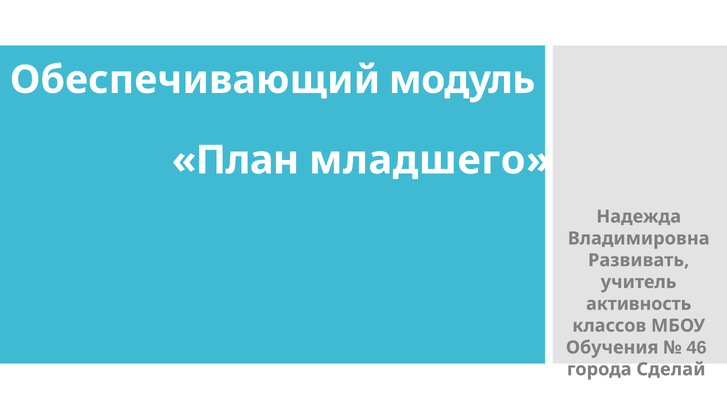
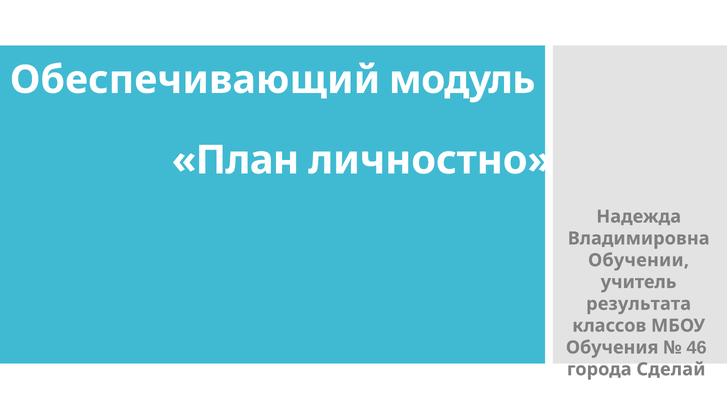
младшего: младшего -> личностно (430, 160)
Развивать: Развивать -> Обучении (639, 260)
активность: активность -> результата (639, 304)
